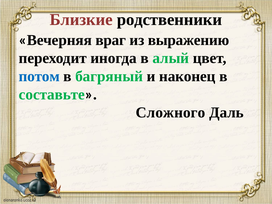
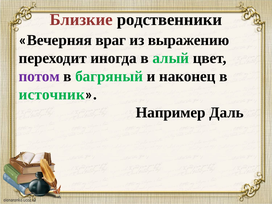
потом colour: blue -> purple (39, 76)
составьте: составьте -> источник (52, 94)
Сложного: Сложного -> Например (171, 113)
